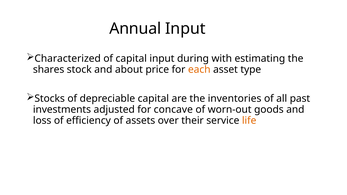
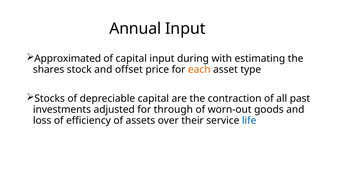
Characterized: Characterized -> Approximated (68, 59)
about: about -> offset (129, 70)
inventories: inventories -> contraction (235, 99)
concave: concave -> through (173, 110)
life colour: orange -> blue (249, 121)
